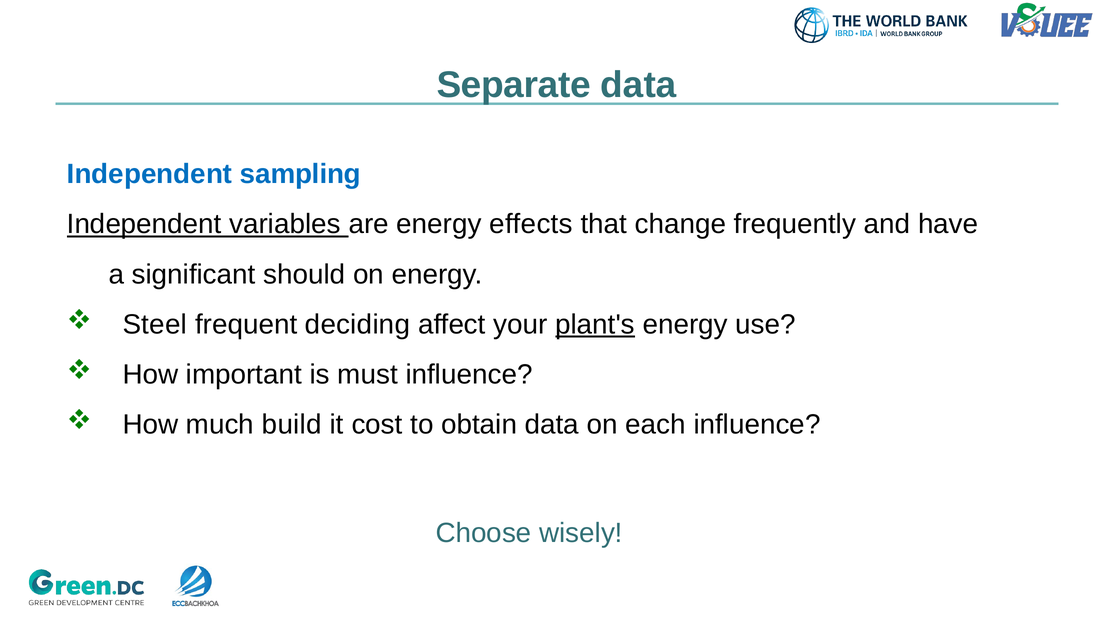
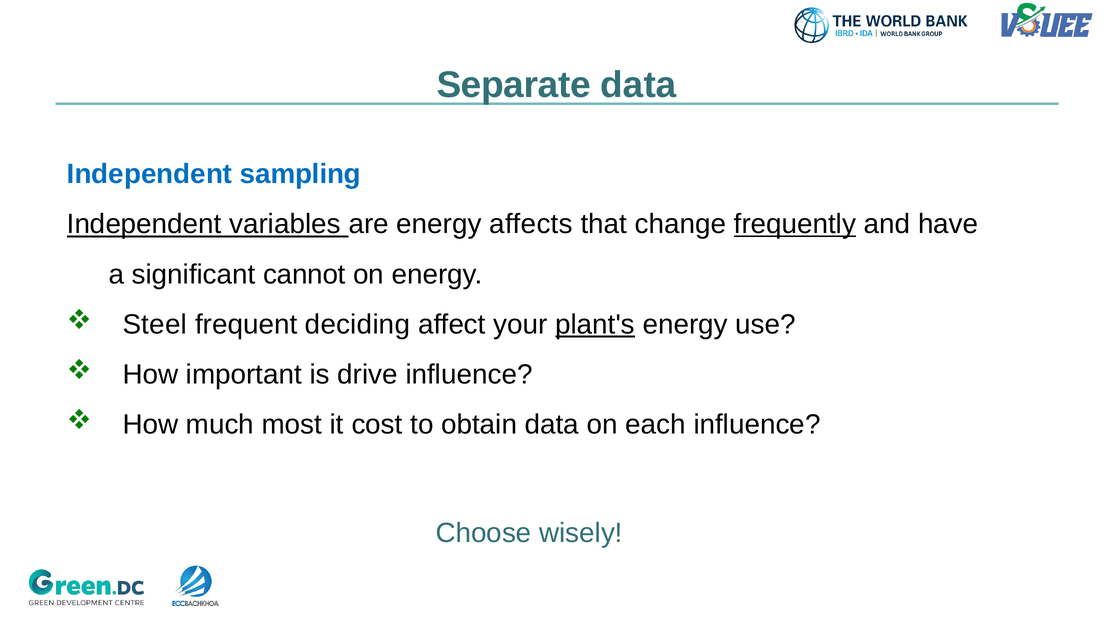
effects: effects -> affects (531, 225)
frequently underline: none -> present (795, 225)
should: should -> cannot (304, 275)
must: must -> drive (368, 375)
build: build -> most (292, 425)
